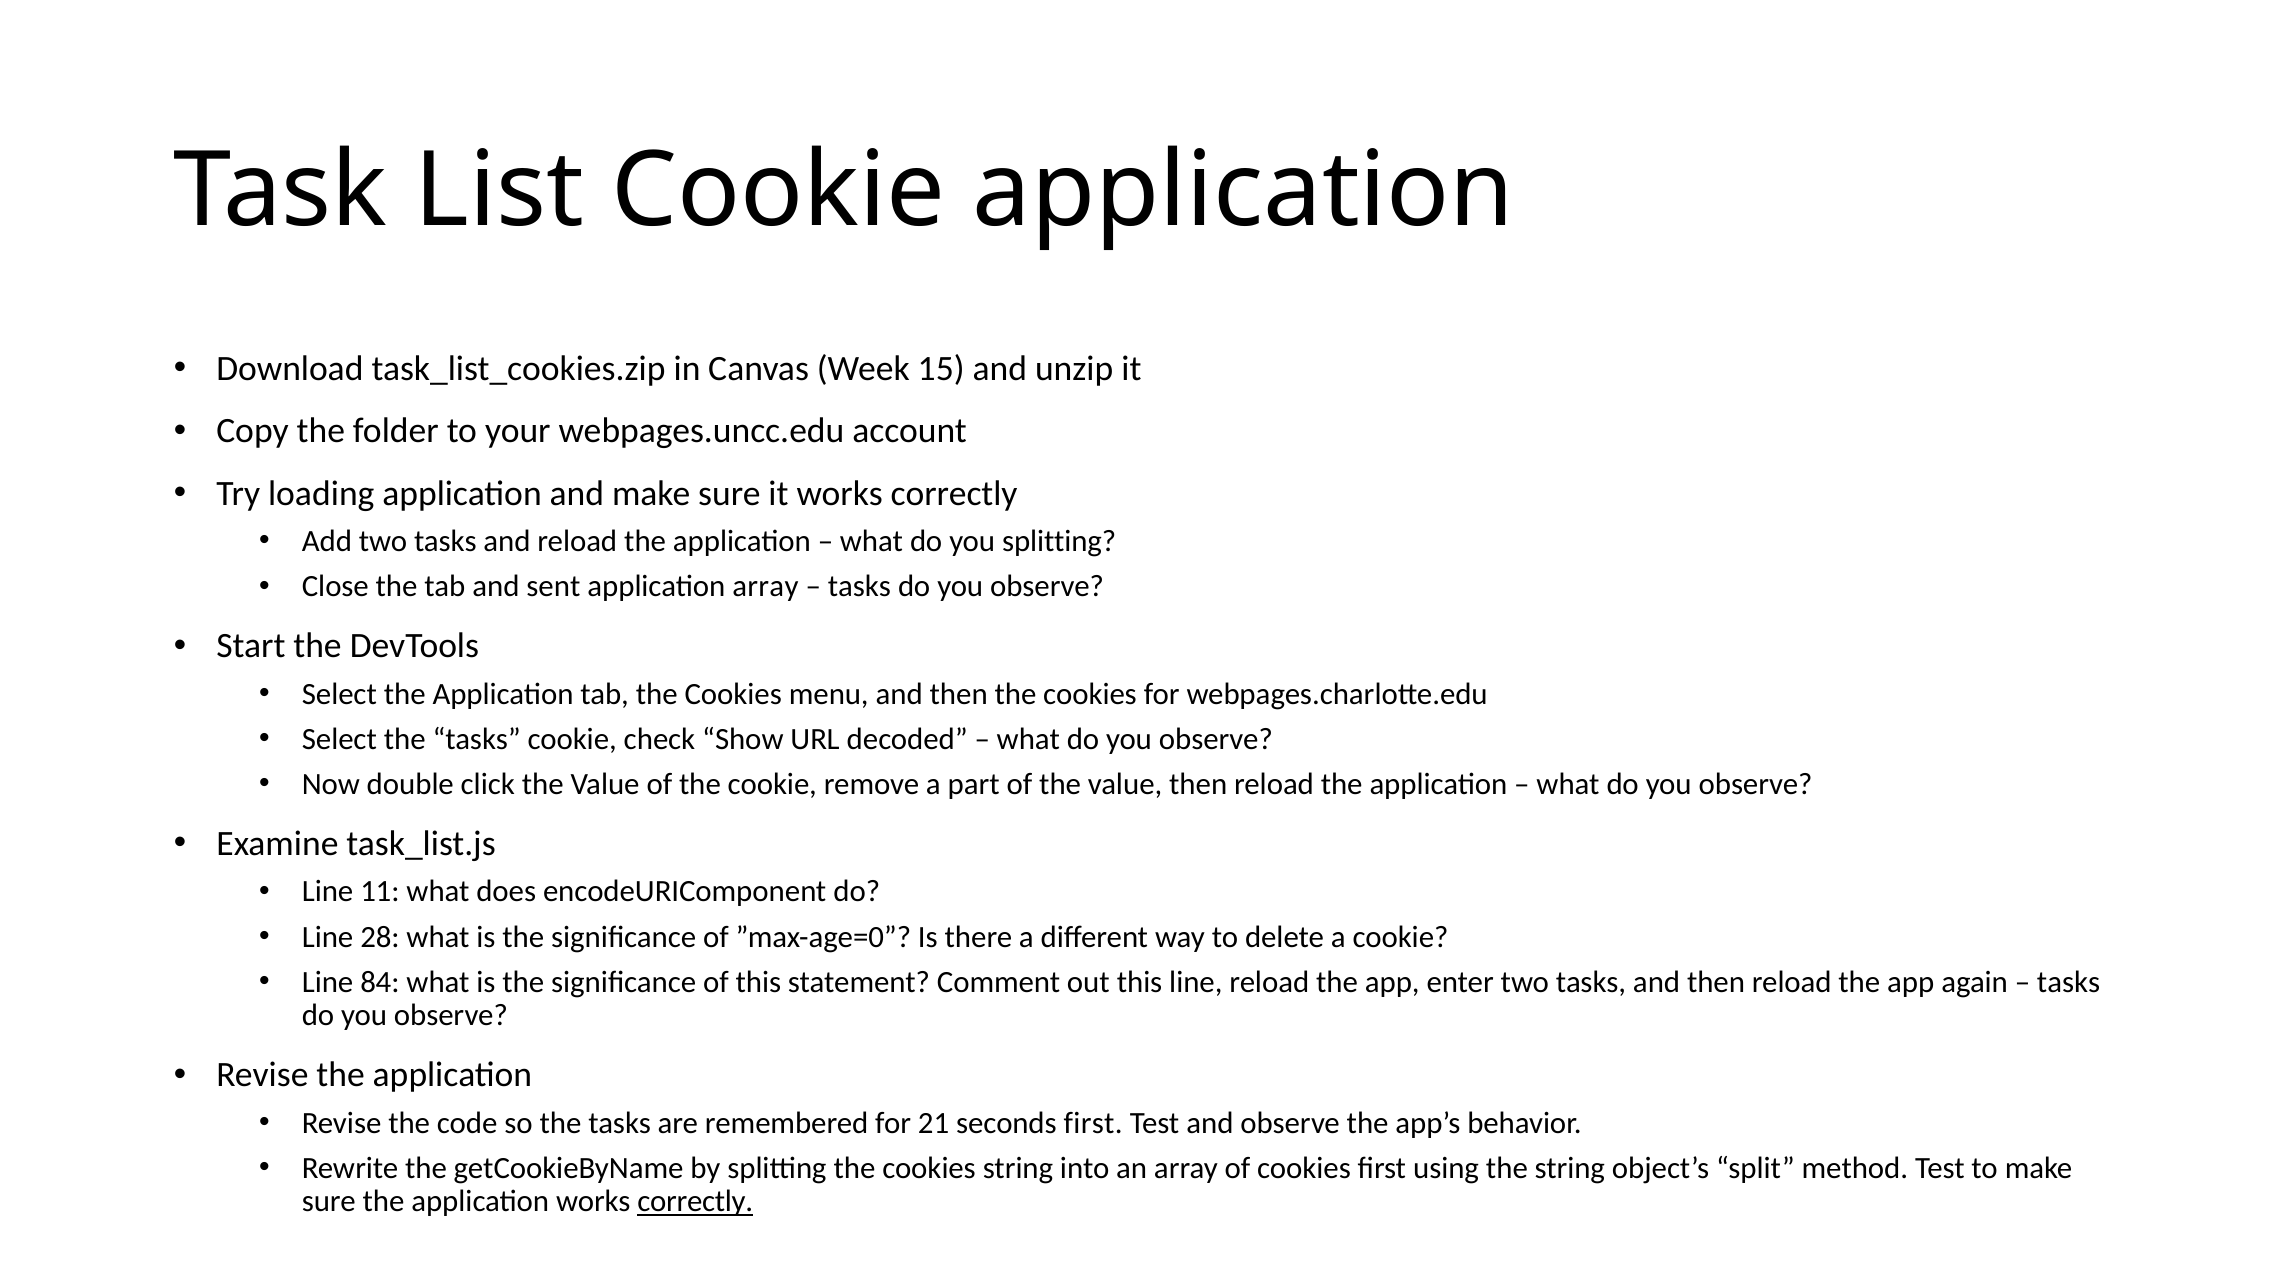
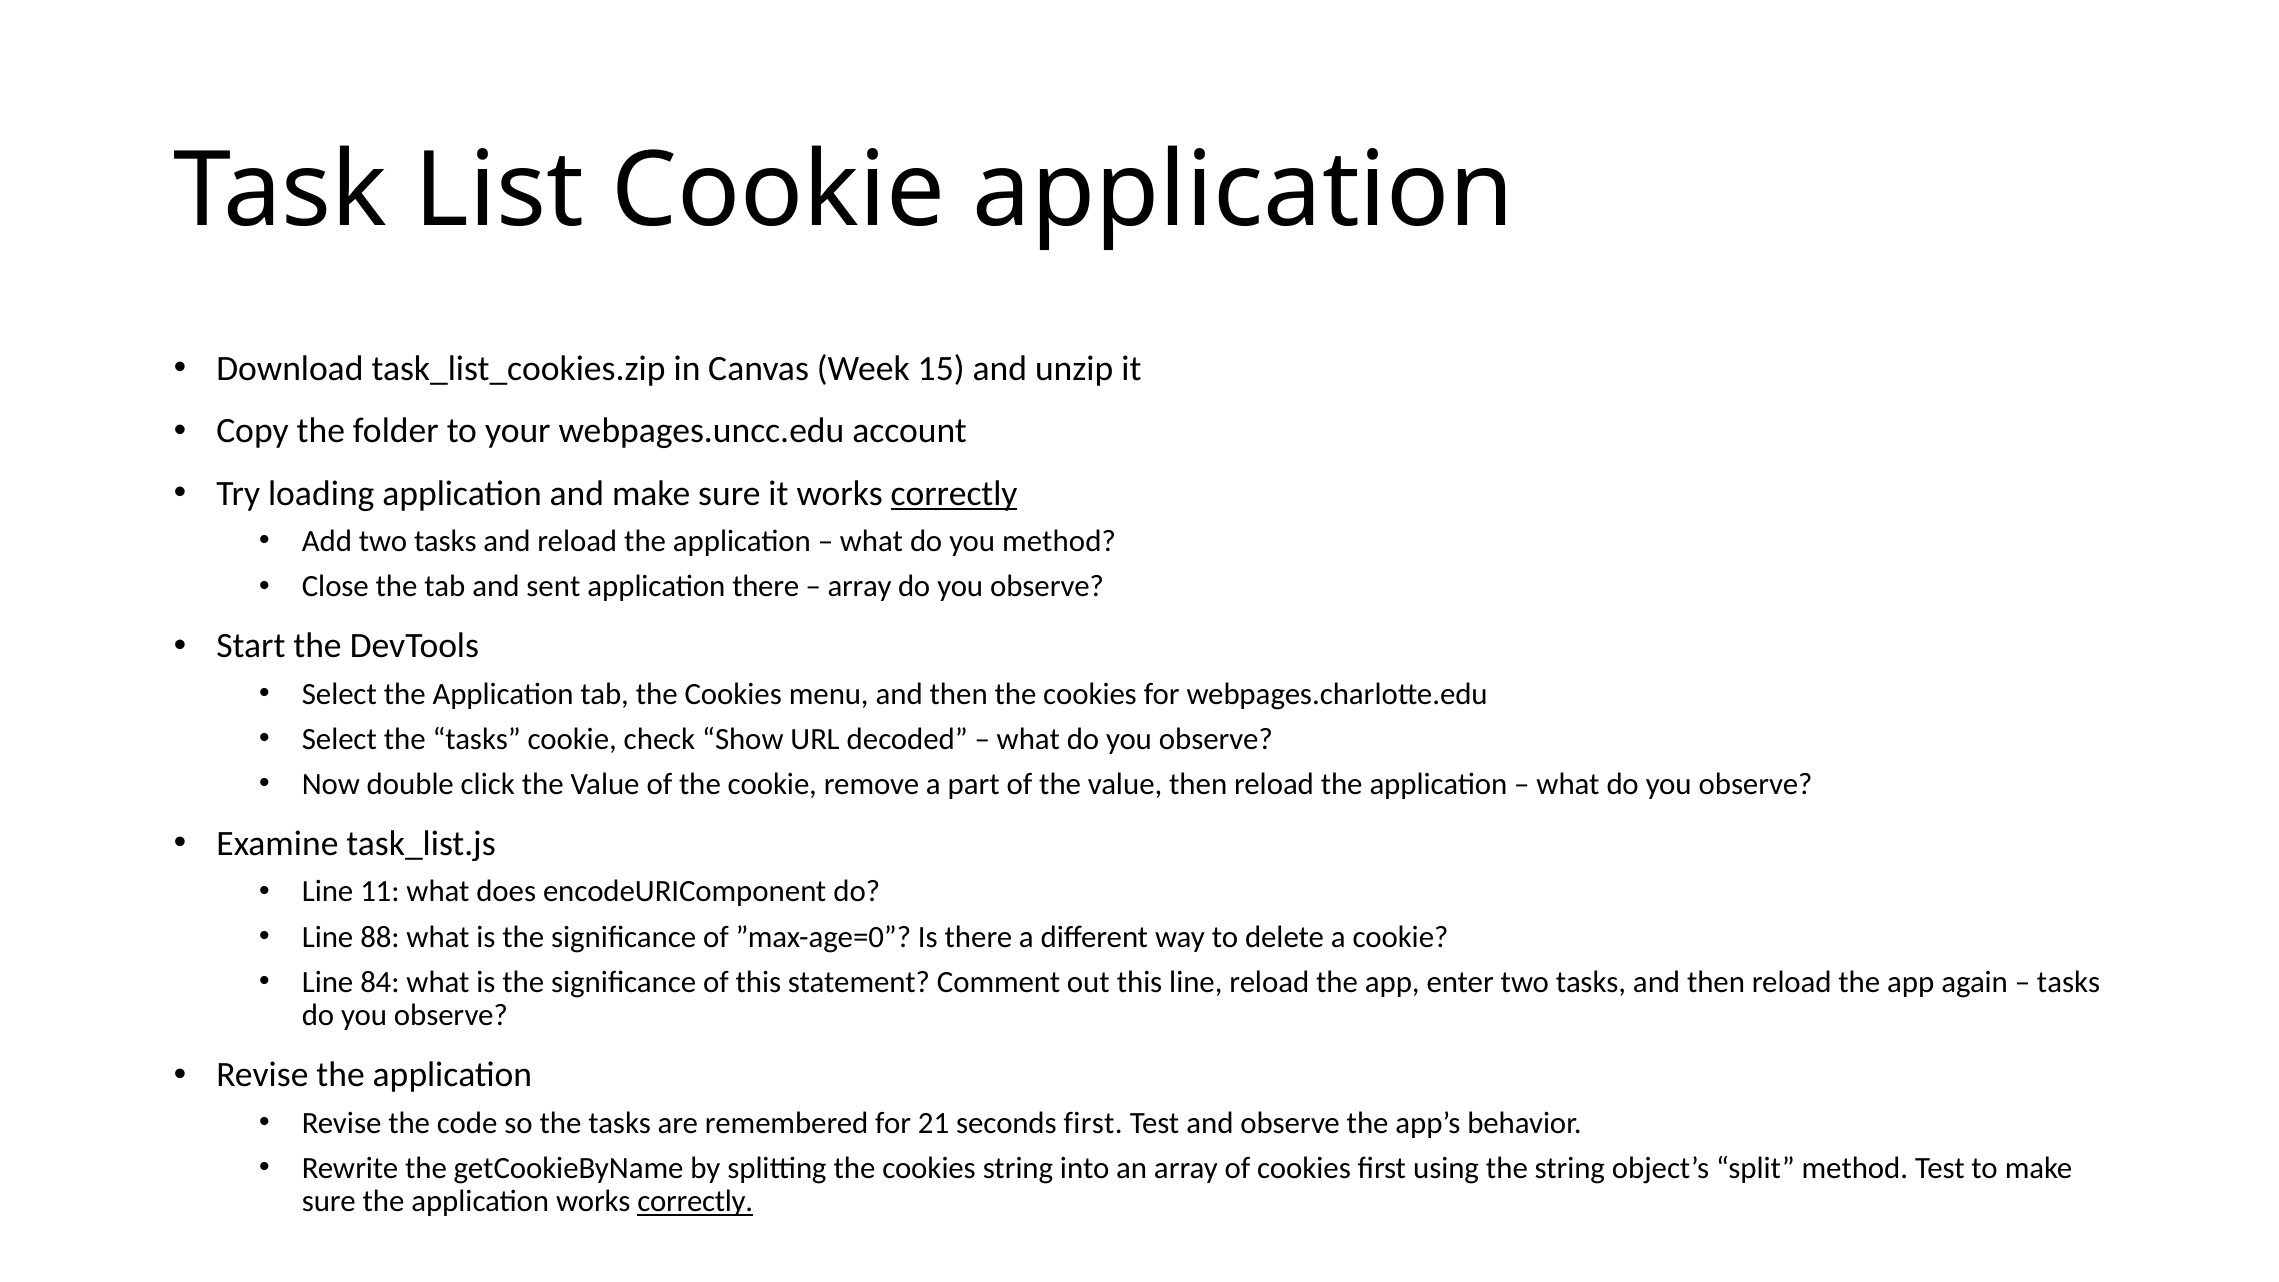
correctly underline: none -> present (954, 493)
you splitting: splitting -> method (1059, 541)
application array: array -> there (766, 586)
tasks: tasks -> array (860, 586)
28: 28 -> 88 (380, 937)
